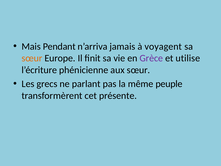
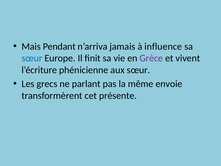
voyagent: voyagent -> influence (163, 46)
sœur colour: orange -> blue (32, 58)
utilise: utilise -> vivent (188, 58)
peuple: peuple -> envoie (169, 84)
